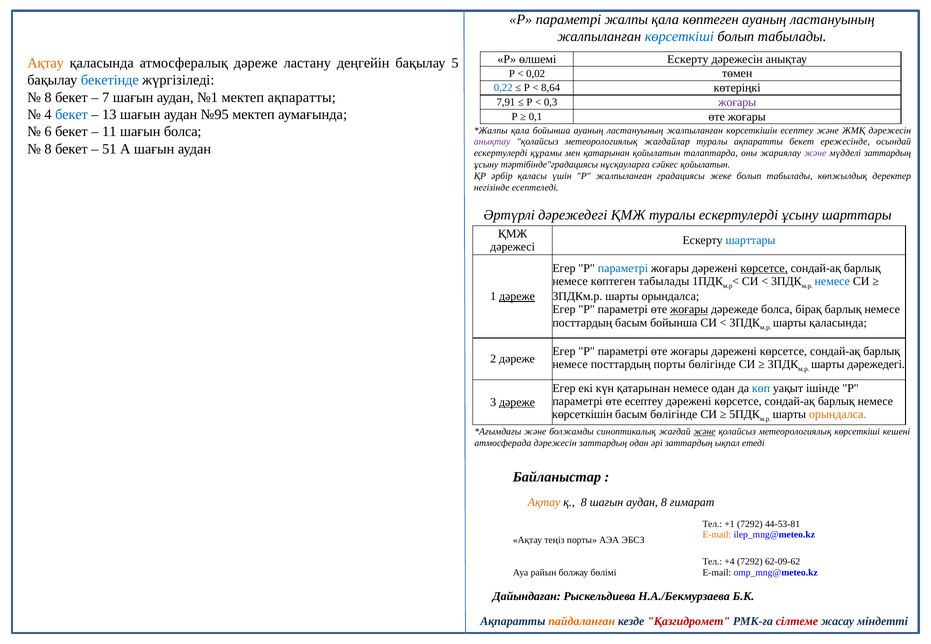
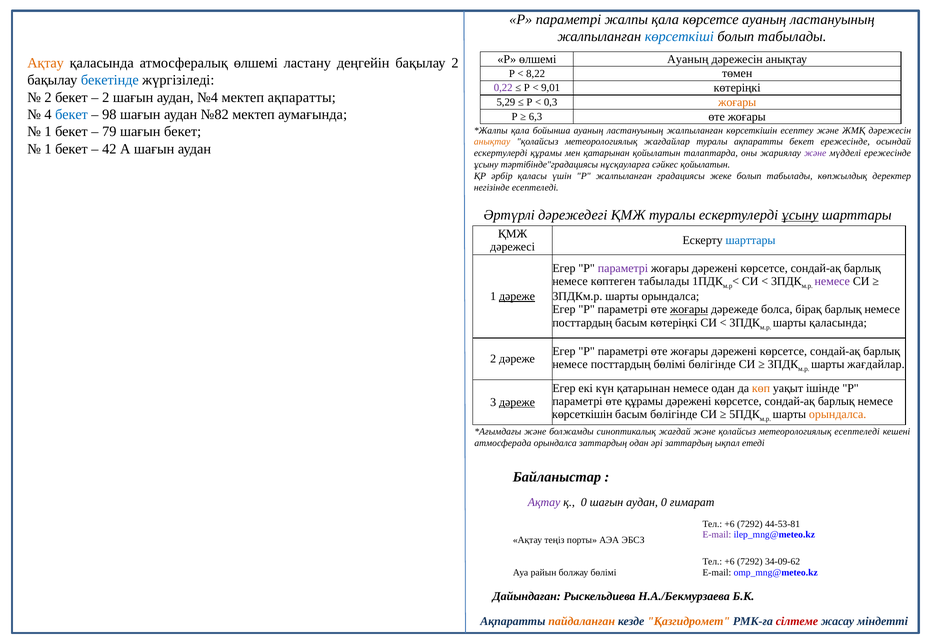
қала көптеген: көптеген -> көрсетсе (711, 20)
өлшемі Ескерту: Ескерту -> Ауаның (688, 59)
атмосфералық дәреже: дәреже -> өлшемі (256, 63)
бақылау 5: 5 -> 2 (455, 63)
0,02: 0,02 -> 8,22 (536, 74)
0,22 colour: blue -> purple (503, 88)
8,64: 8,64 -> 9,01 (551, 88)
8: 8 -> 2 (48, 97)
7: 7 -> 2 (106, 97)
№1: №1 -> №4 (208, 97)
7,91: 7,91 -> 5,29 (506, 102)
жоғары colour: purple -> orange (737, 102)
13: 13 -> 98 (109, 115)
№95: №95 -> №82 (215, 115)
0,1: 0,1 -> 6,3 (535, 117)
6: 6 -> 1 (48, 132)
11: 11 -> 79 (109, 132)
шағын болса: болса -> бекет (183, 132)
анықтау colour: purple -> orange (492, 142)
8: 8 -> 1 (48, 149)
51: 51 -> 42 (109, 149)
мүдделі заттардың: заттардың -> ережесінде (887, 153)
ұсыну underline: none -> present (800, 215)
параметрі colour: blue -> purple (623, 268)
көрсетсе underline: present -> none (764, 268)
немесе colour: blue -> purple (832, 282)
басым бойынша: бойынша -> көтеріңкі (674, 323)
посттардың порты: порты -> бөлімі (670, 365)
шарты дәрежедегі: дәрежедегі -> жағдайлар (876, 365)
көп colour: blue -> orange (761, 388)
өте есептеу: есептеу -> құрамы (644, 402)
және underline: present -> none (704, 432)
метеорологиялық көрсеткіші: көрсеткіші -> есептеледі (857, 432)
атмосферада дәрежесін: дәрежесін -> орындалса (555, 443)
Ақтау colour: orange -> purple (544, 503)
қ 8: 8 -> 0 (584, 503)
аудан 8: 8 -> 0 (664, 503)
+1: +1 -> +6 (730, 525)
E-mail colour: orange -> purple (717, 535)
+4: +4 -> +6 (730, 562)
62-09-62: 62-09-62 -> 34-09-62 (783, 562)
Қазгидромет colour: red -> orange (689, 622)
